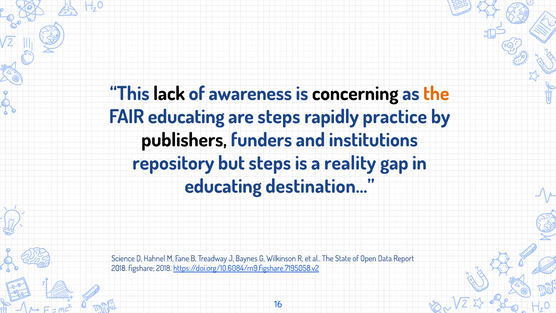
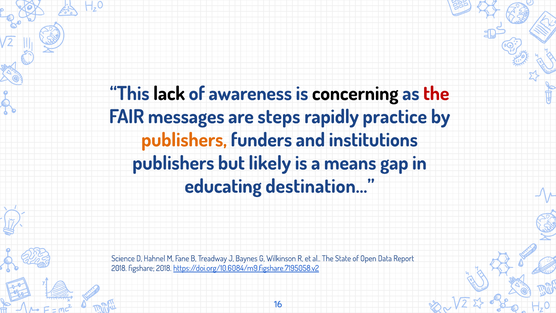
the colour: orange -> red (436, 94)
FAIR educating: educating -> messages (186, 117)
publishers colour: black -> orange (184, 140)
repository: repository -> publishers (173, 163)
but steps: steps -> likely (270, 163)
reality: reality -> means (350, 163)
